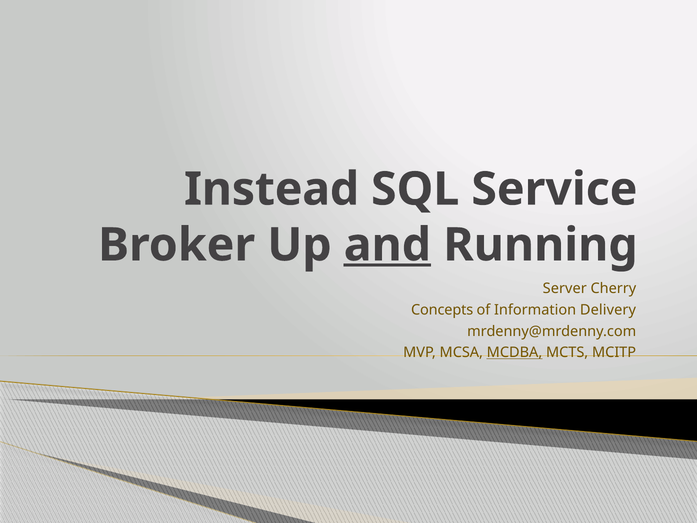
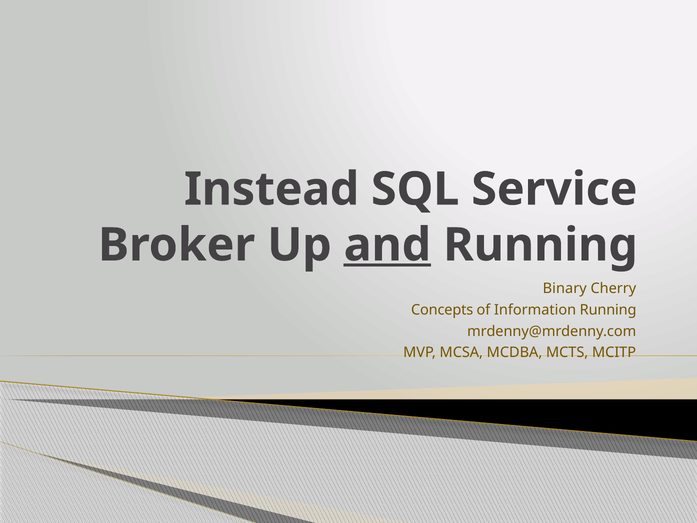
Server: Server -> Binary (565, 288)
Information Delivery: Delivery -> Running (608, 310)
MCDBA underline: present -> none (515, 352)
